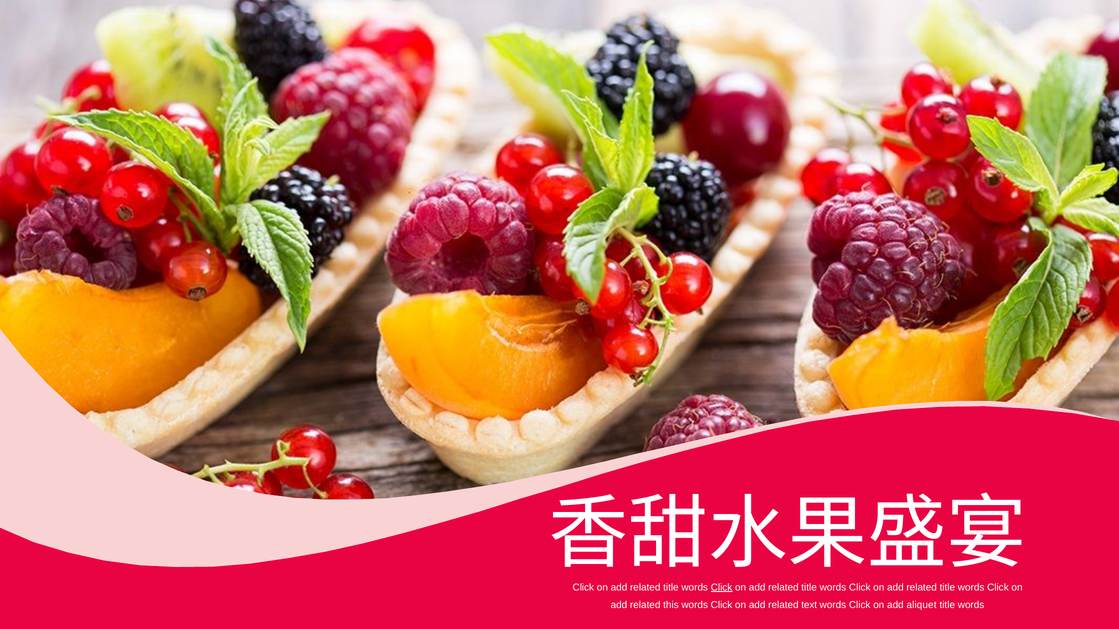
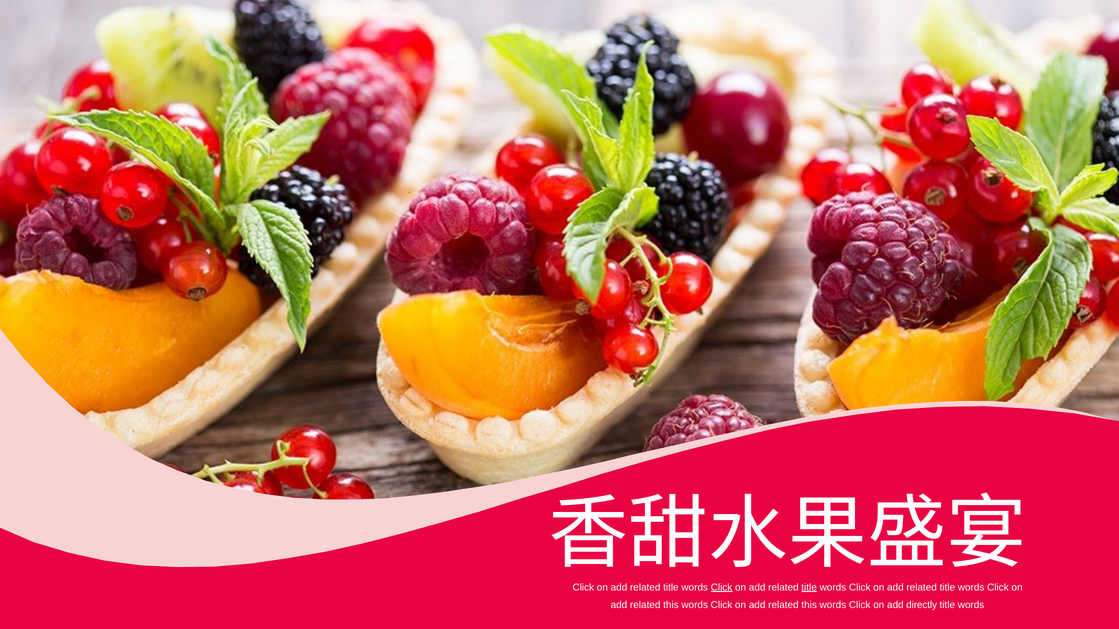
title underline: none -> present (809, 588)
text: text -> this (809, 606)
aliquet: aliquet -> directly (922, 606)
